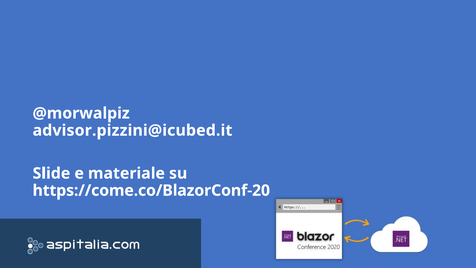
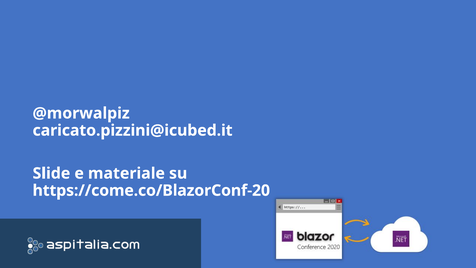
advisor.pizzini@icubed.it: advisor.pizzini@icubed.it -> caricato.pizzini@icubed.it (133, 130)
